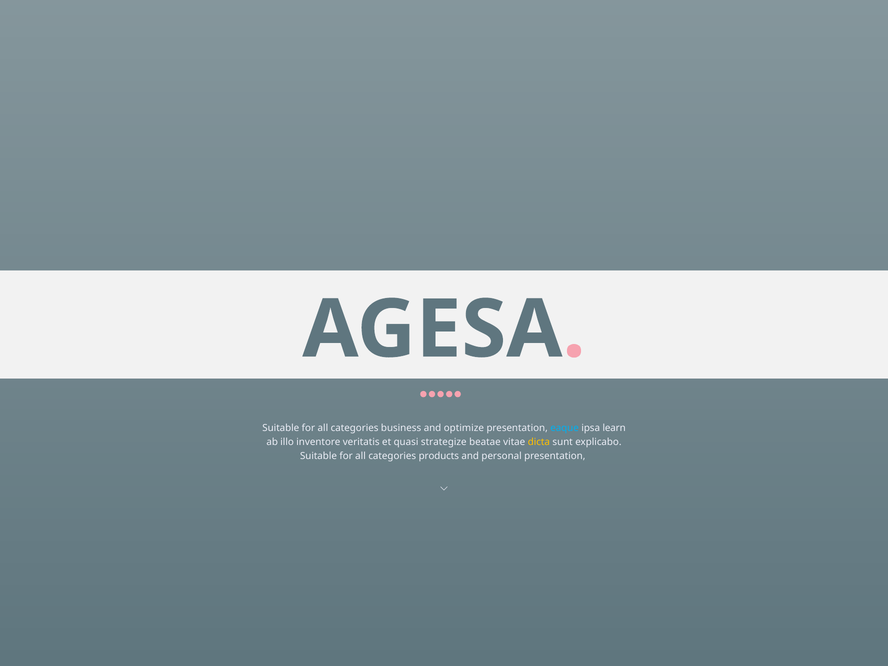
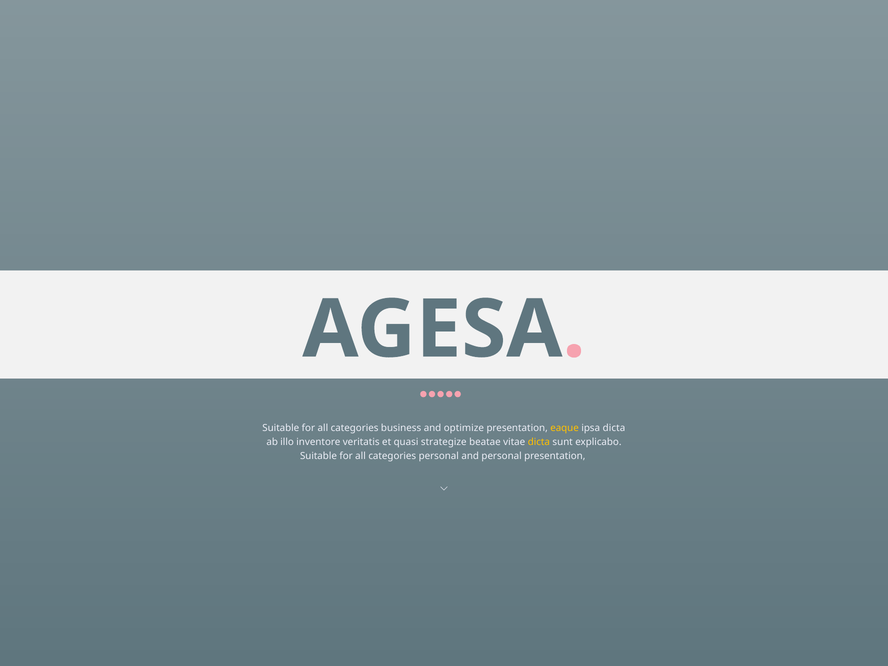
eaque colour: light blue -> yellow (565, 428)
ipsa learn: learn -> dicta (614, 428)
categories products: products -> personal (439, 456)
